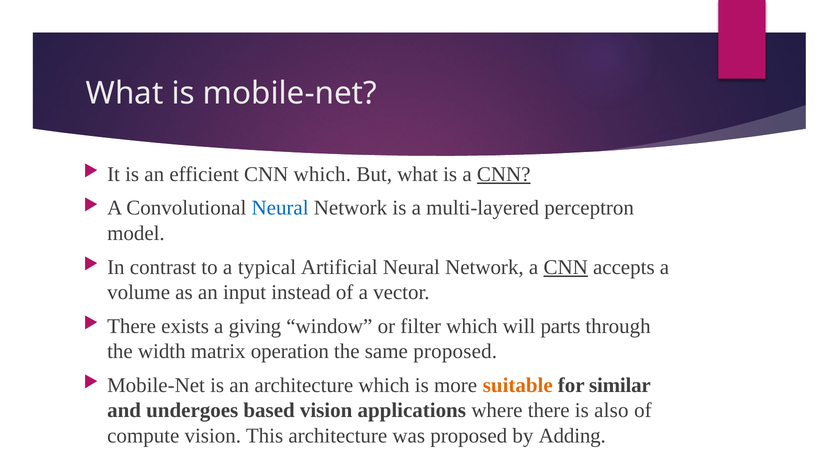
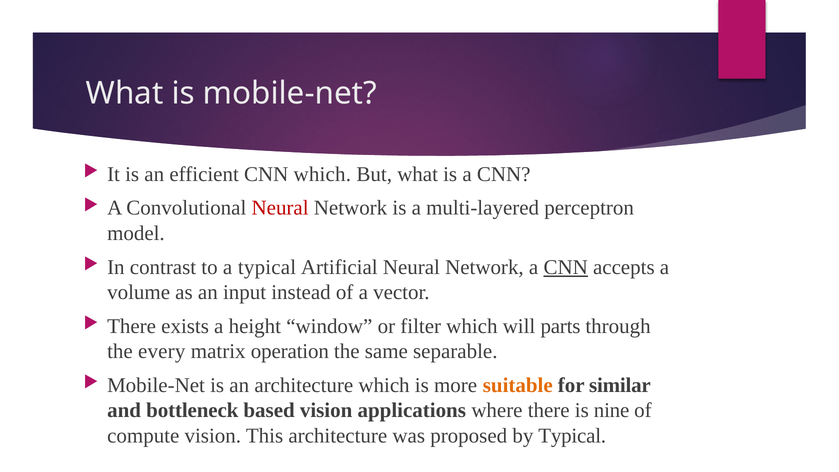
CNN underline: present -> none (504, 174)
Neural colour: blue -> red (280, 208)
giving: giving -> height (255, 326)
width: width -> every (162, 351)
same proposed: proposed -> separable (455, 351)
undergoes: undergoes -> bottleneck (192, 410)
also: also -> nine (612, 410)
by Adding: Adding -> Typical (572, 436)
